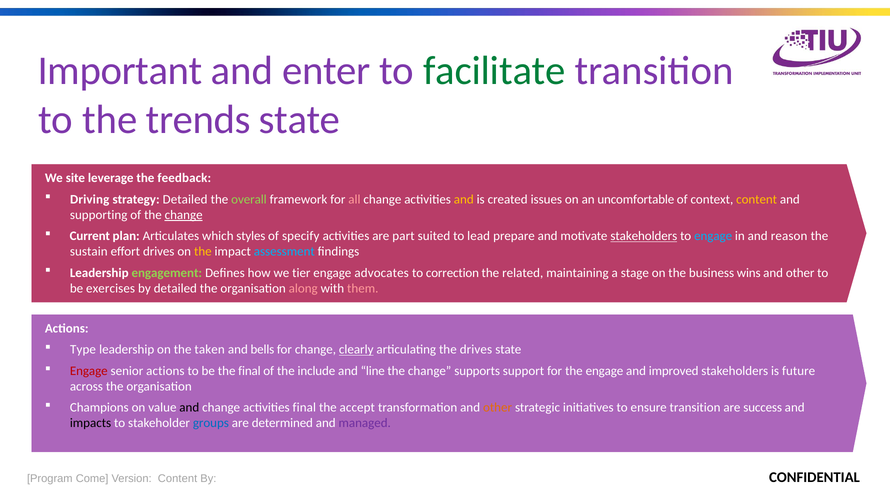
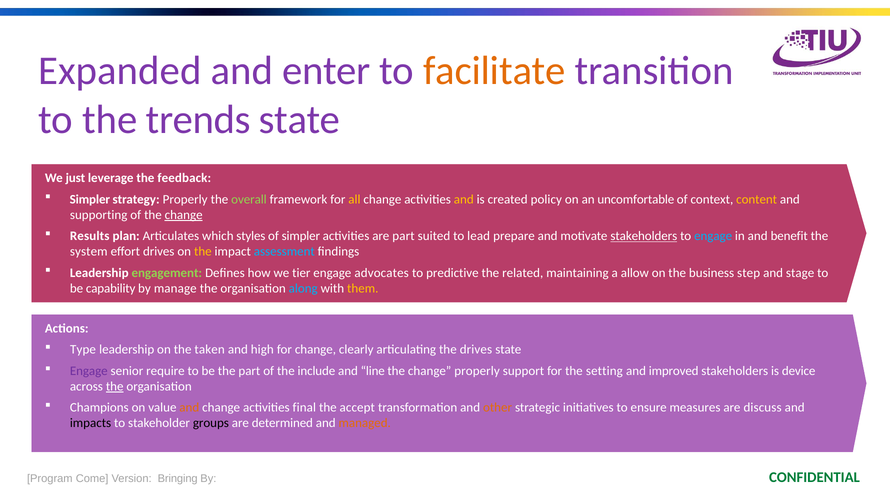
Important: Important -> Expanded (120, 71)
facilitate colour: green -> orange (494, 71)
site: site -> just (75, 178)
Driving: Driving -> Simpler (90, 199)
strategy Detailed: Detailed -> Properly (185, 199)
all colour: pink -> yellow (354, 199)
issues: issues -> policy (546, 199)
Current: Current -> Results (90, 236)
of specify: specify -> simpler (301, 236)
reason: reason -> benefit (789, 236)
sustain: sustain -> system (89, 251)
correction: correction -> predictive (452, 273)
stage: stage -> allow (635, 273)
wins: wins -> step (749, 273)
other: other -> stage (800, 273)
exercises: exercises -> capability (111, 288)
by detailed: detailed -> manage (175, 288)
along colour: pink -> light blue (303, 288)
them colour: pink -> yellow (363, 288)
bells: bells -> high (262, 349)
clearly underline: present -> none (356, 349)
Engage colour: red -> purple (89, 371)
senior actions: actions -> require (165, 371)
the final: final -> part (249, 371)
change supports: supports -> properly (477, 371)
the engage: engage -> setting (604, 371)
future: future -> device (799, 371)
the underline: none -> present (115, 386)
and colour: black -> orange (189, 407)
ensure transition: transition -> measures (695, 407)
success: success -> discuss (763, 407)
groups colour: blue -> black (211, 423)
managed colour: purple -> orange (365, 423)
CONFIDENTIAL colour: black -> green (814, 477)
Version Content: Content -> Bringing (178, 478)
